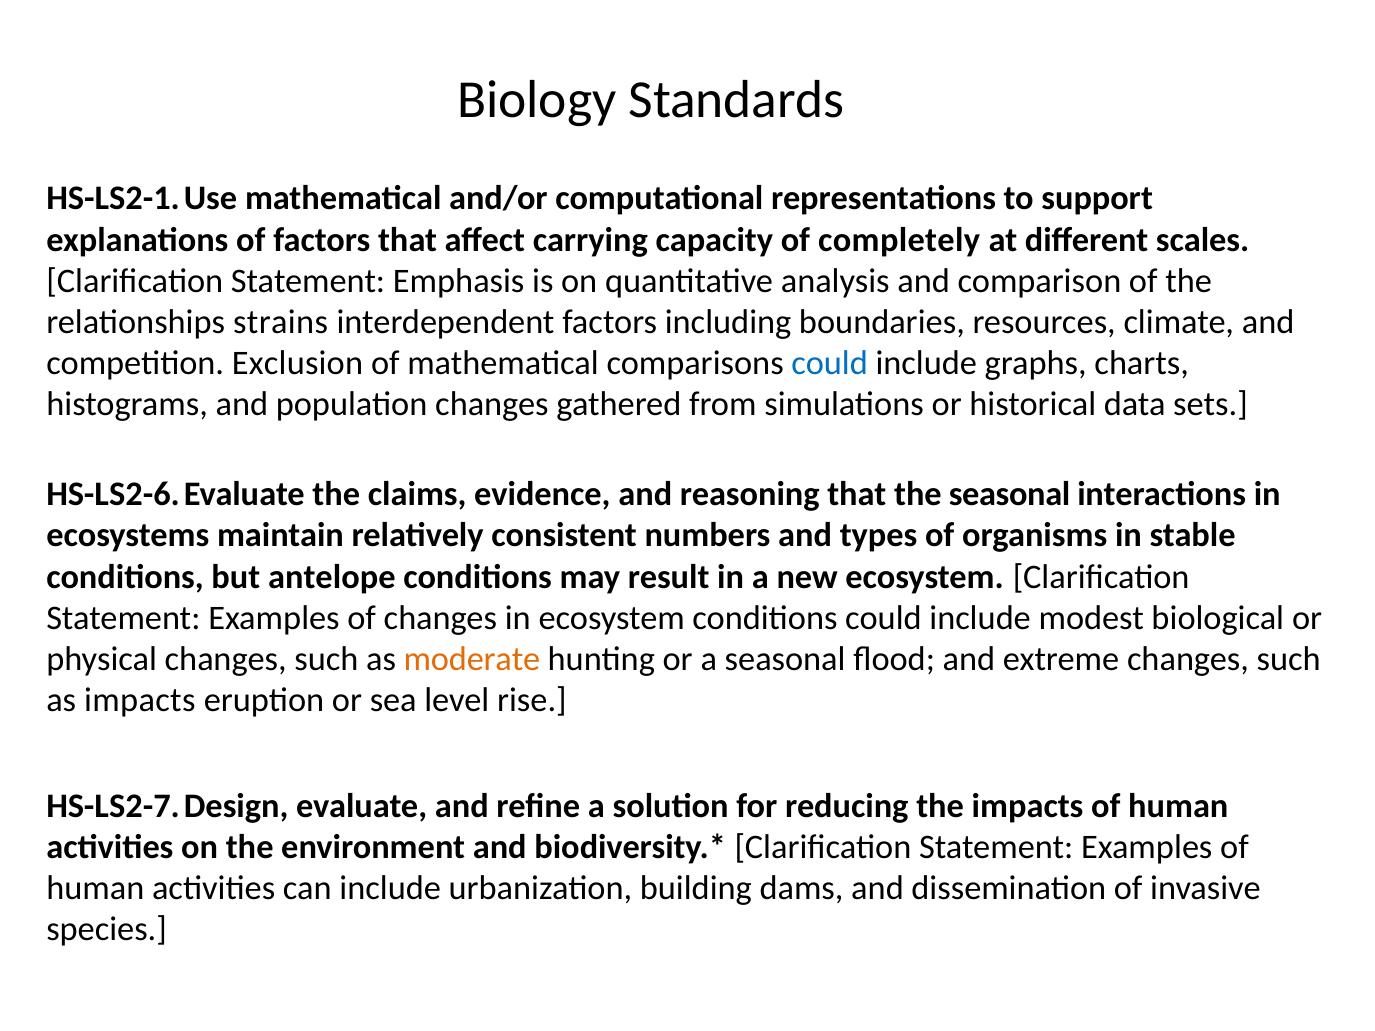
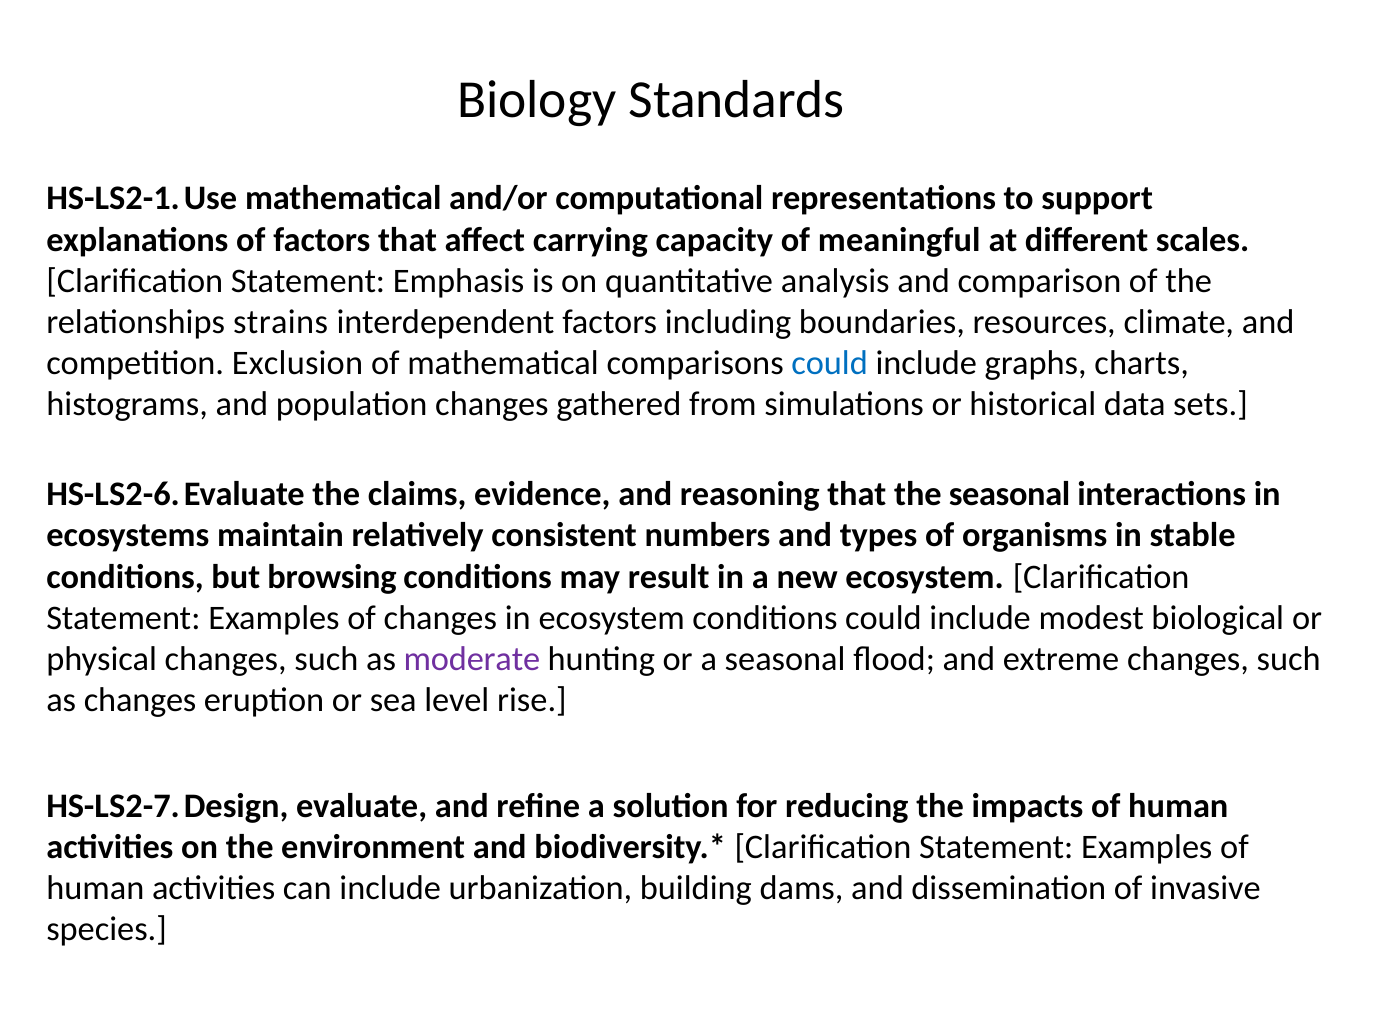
completely: completely -> meaningful (899, 240)
antelope: antelope -> browsing (332, 577)
moderate colour: orange -> purple (472, 659)
as impacts: impacts -> changes (140, 701)
